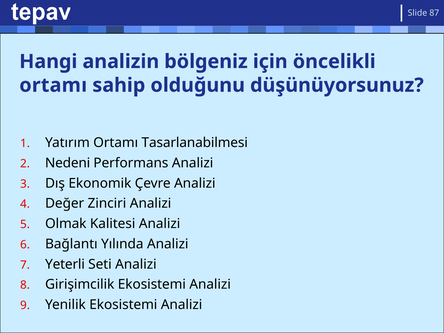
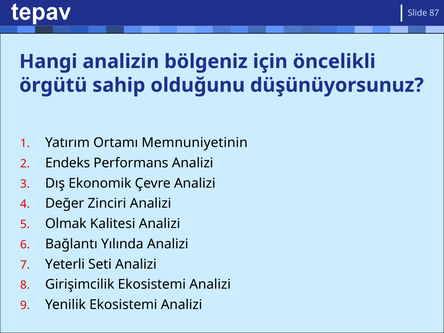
ortamı: ortamı -> örgütü (53, 85)
Tasarlanabilmesi: Tasarlanabilmesi -> Memnuniyetinin (195, 143)
Nedeni: Nedeni -> Endeks (68, 163)
